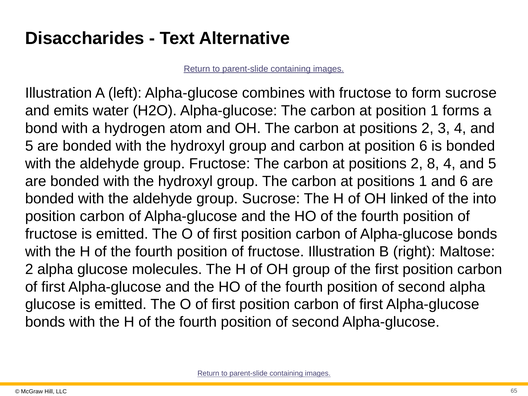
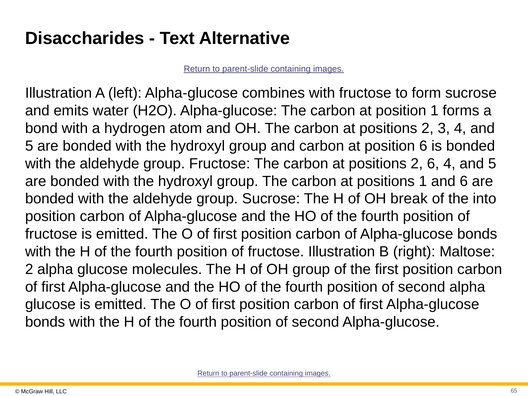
2 8: 8 -> 6 (433, 164)
linked: linked -> break (409, 199)
